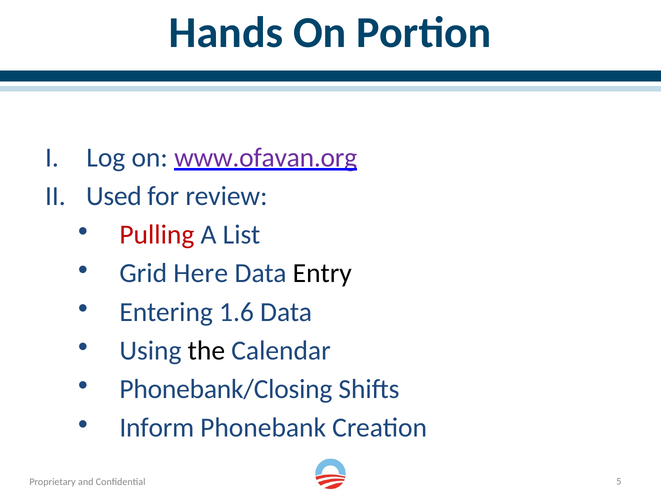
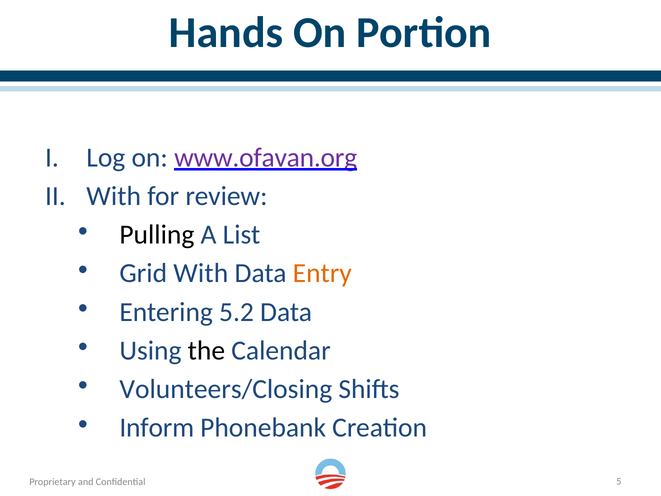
Used: Used -> With (114, 196)
Pulling colour: red -> black (157, 235)
Grid Here: Here -> With (201, 273)
Entry colour: black -> orange (322, 273)
1.6: 1.6 -> 5.2 (237, 312)
Phonebank/Closing: Phonebank/Closing -> Volunteers/Closing (226, 389)
